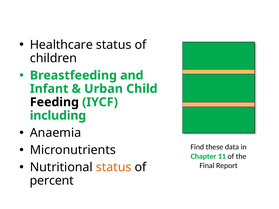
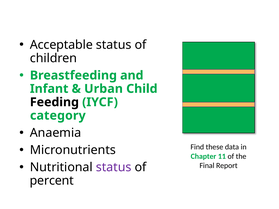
Healthcare: Healthcare -> Acceptable (61, 45)
including: including -> category (58, 116)
status colour: orange -> purple (114, 168)
